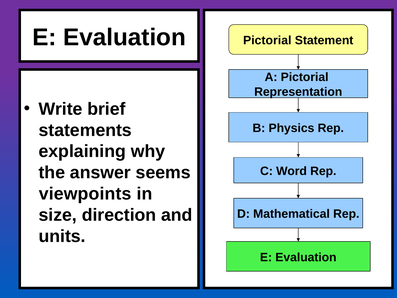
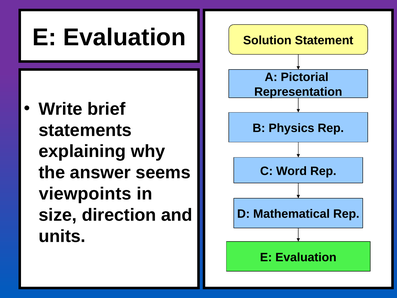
Pictorial: Pictorial -> Solution (267, 40)
